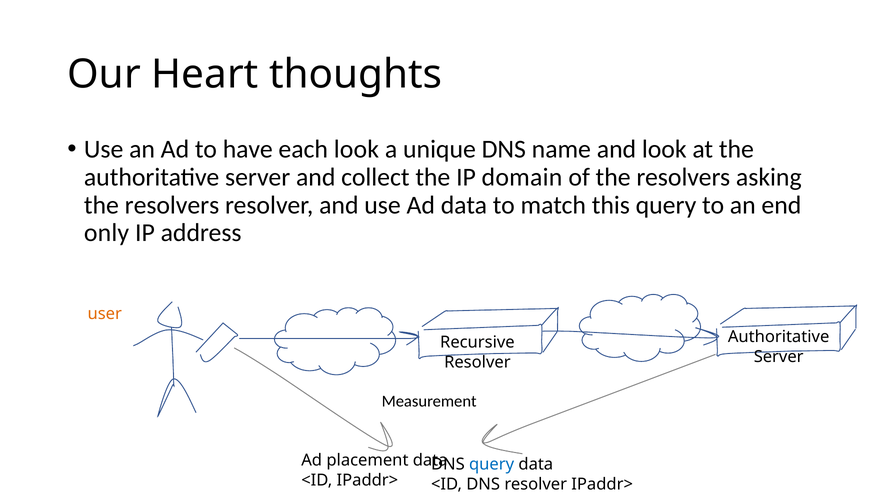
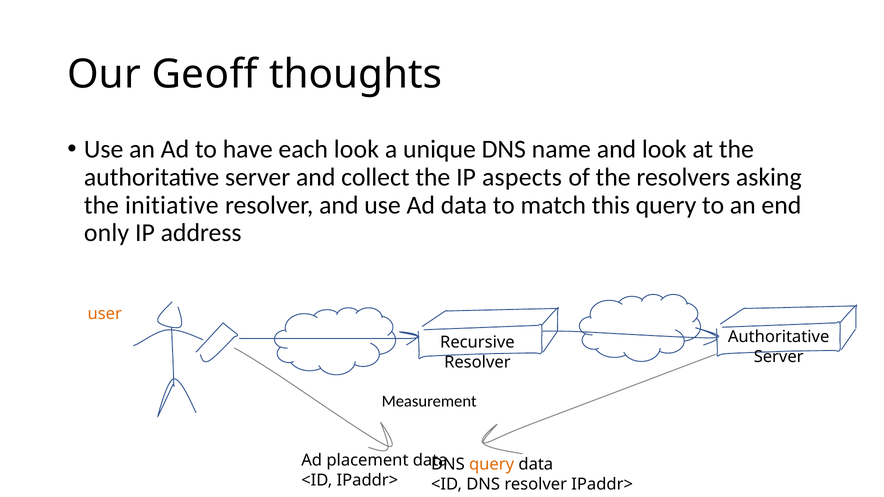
Heart: Heart -> Geoff (205, 74)
domain: domain -> aspects (522, 177)
resolvers: resolvers -> initiative (172, 205)
query colour: blue -> orange (492, 465)
